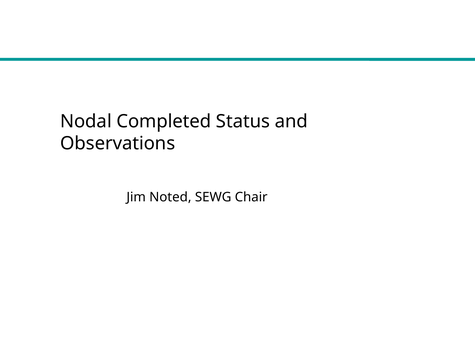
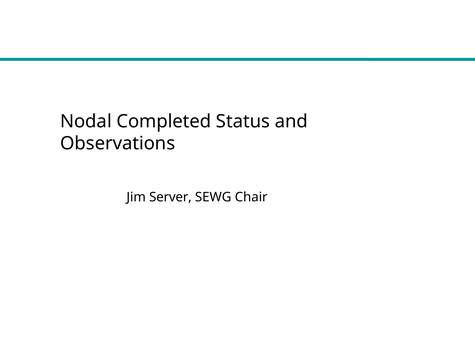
Noted: Noted -> Server (170, 197)
